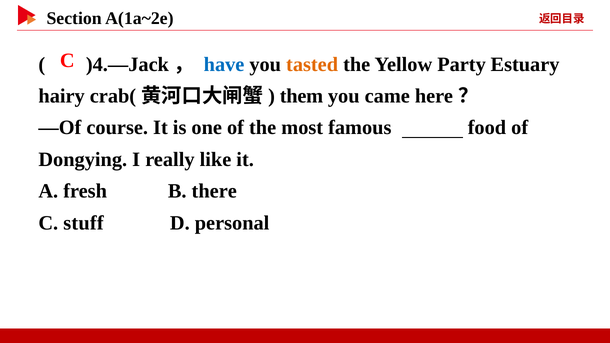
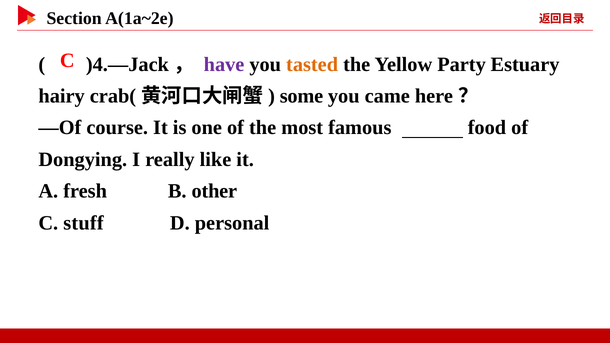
have colour: blue -> purple (224, 64)
them: them -> some (301, 96)
there: there -> other (214, 191)
